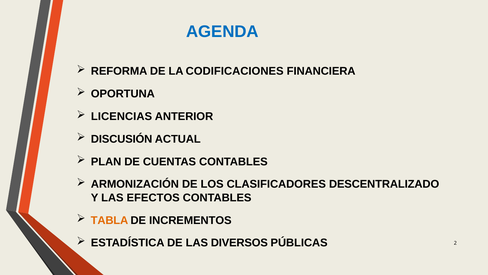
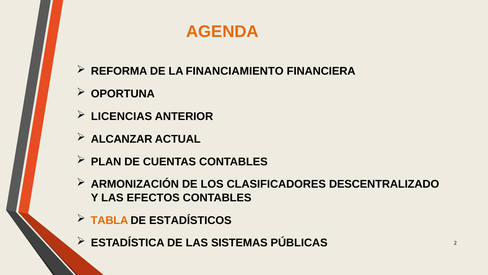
AGENDA colour: blue -> orange (222, 32)
CODIFICACIONES: CODIFICACIONES -> FINANCIAMIENTO (235, 71)
DISCUSIÓN: DISCUSIÓN -> ALCANZAR (122, 139)
INCREMENTOS: INCREMENTOS -> ESTADÍSTICOS (190, 220)
DIVERSOS: DIVERSOS -> SISTEMAS (239, 243)
